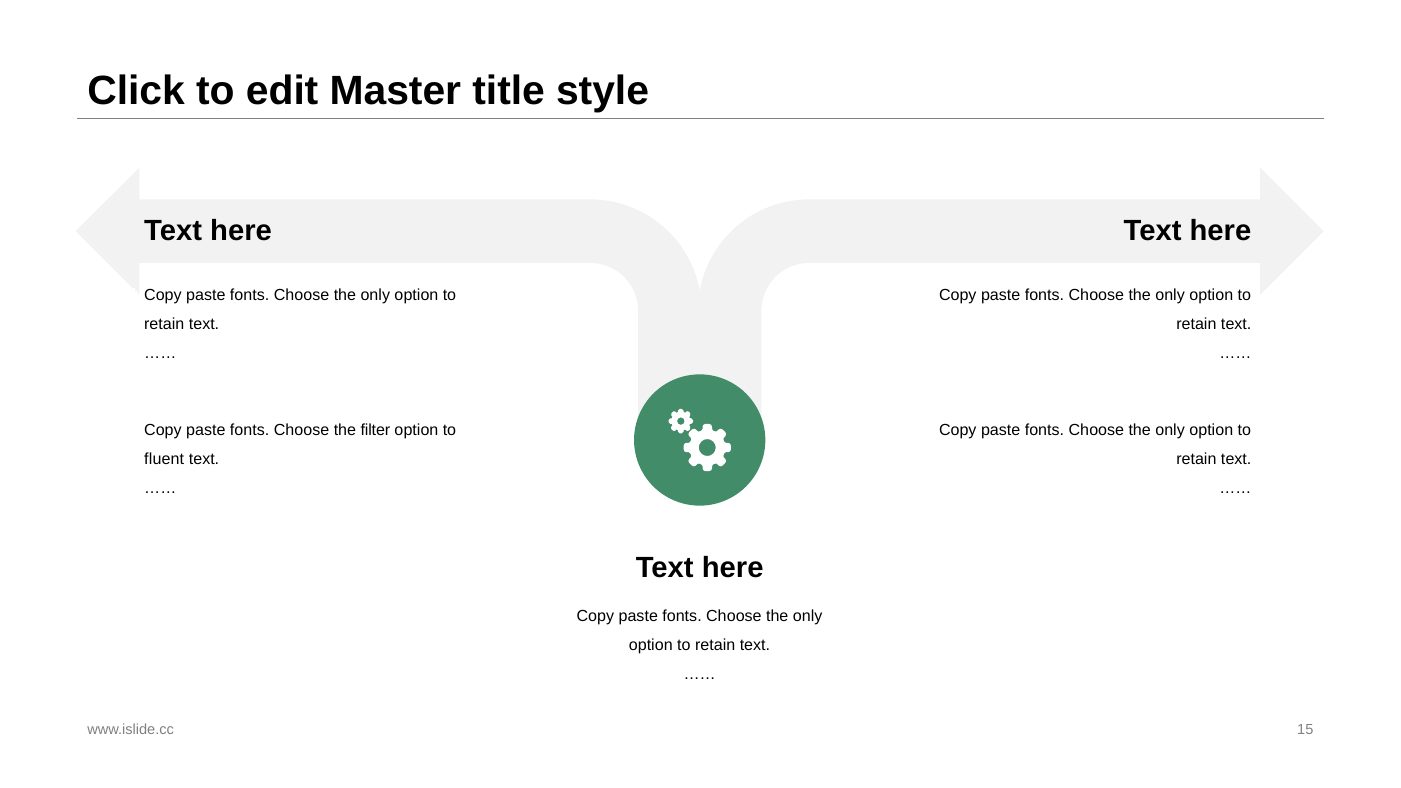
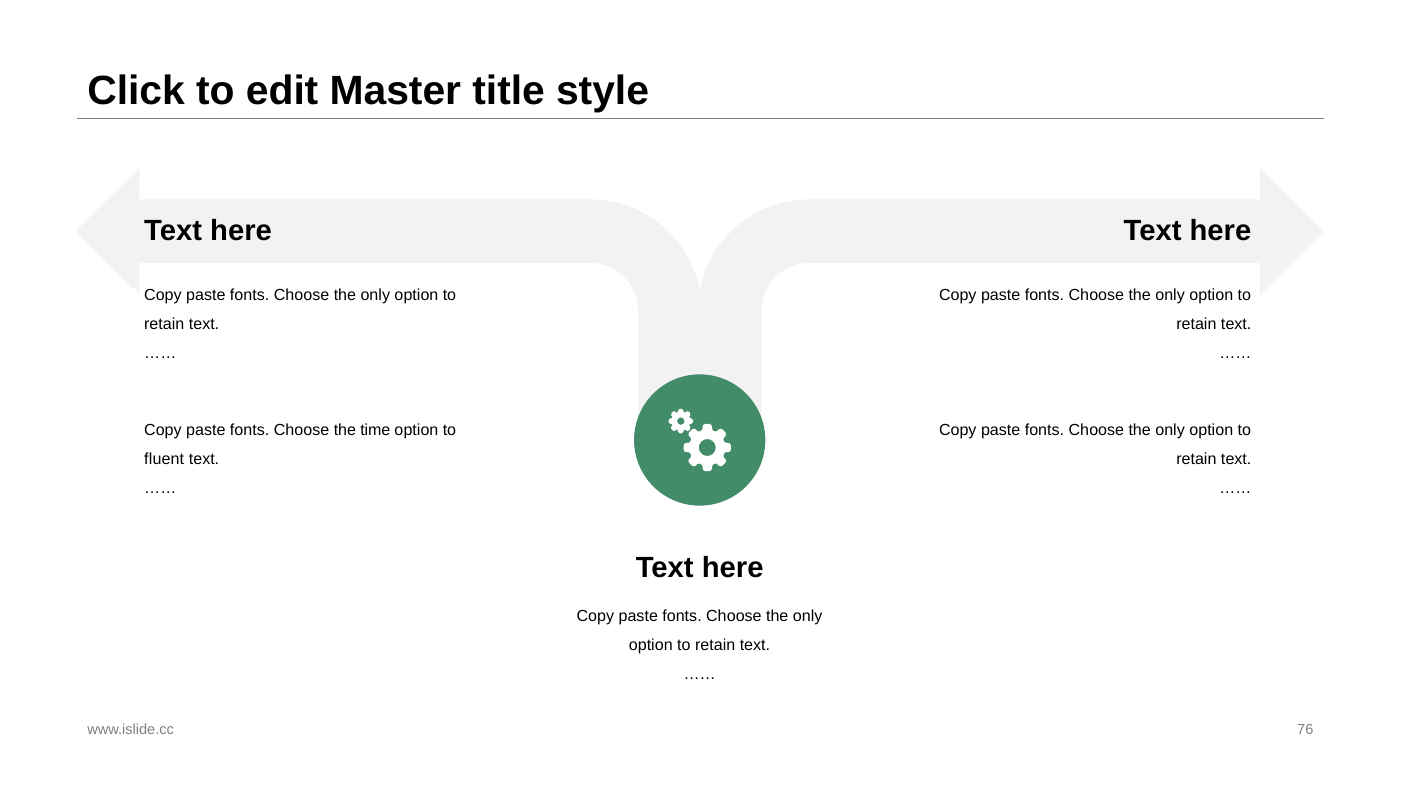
filter: filter -> time (375, 431)
15: 15 -> 76 (1305, 730)
